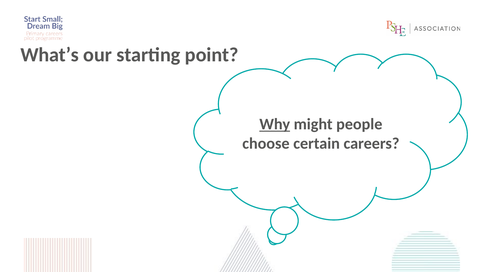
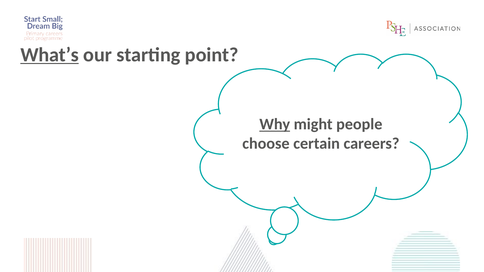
What’s underline: none -> present (50, 55)
